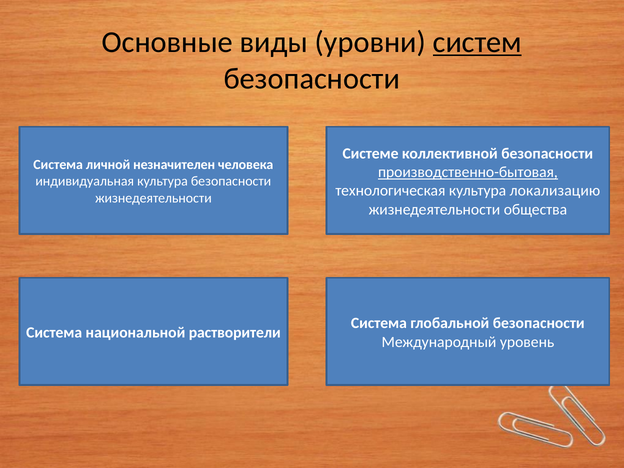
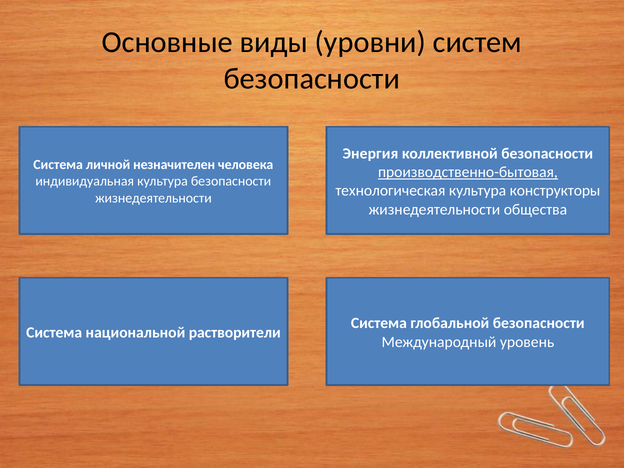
систем underline: present -> none (477, 42)
Системе: Системе -> Энергия (370, 153)
локализацию: локализацию -> конструкторы (555, 191)
